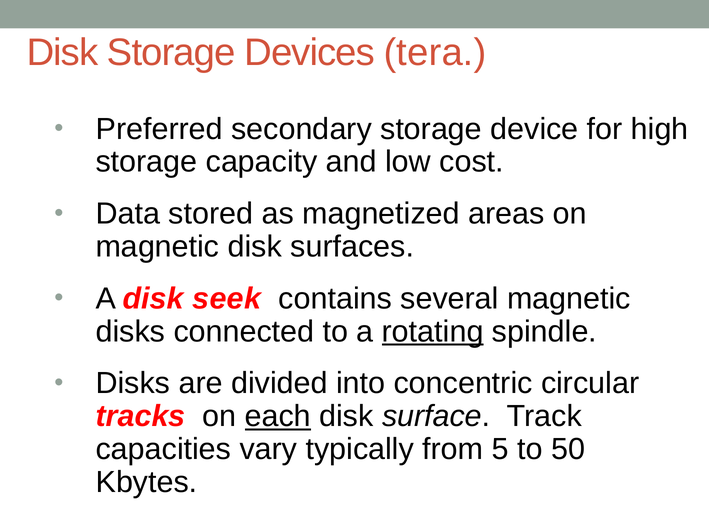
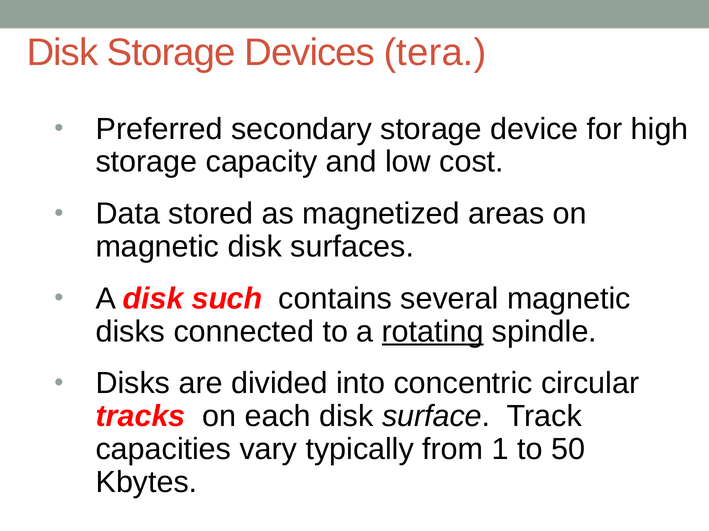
seek: seek -> such (227, 299)
each underline: present -> none (278, 417)
5: 5 -> 1 (500, 450)
